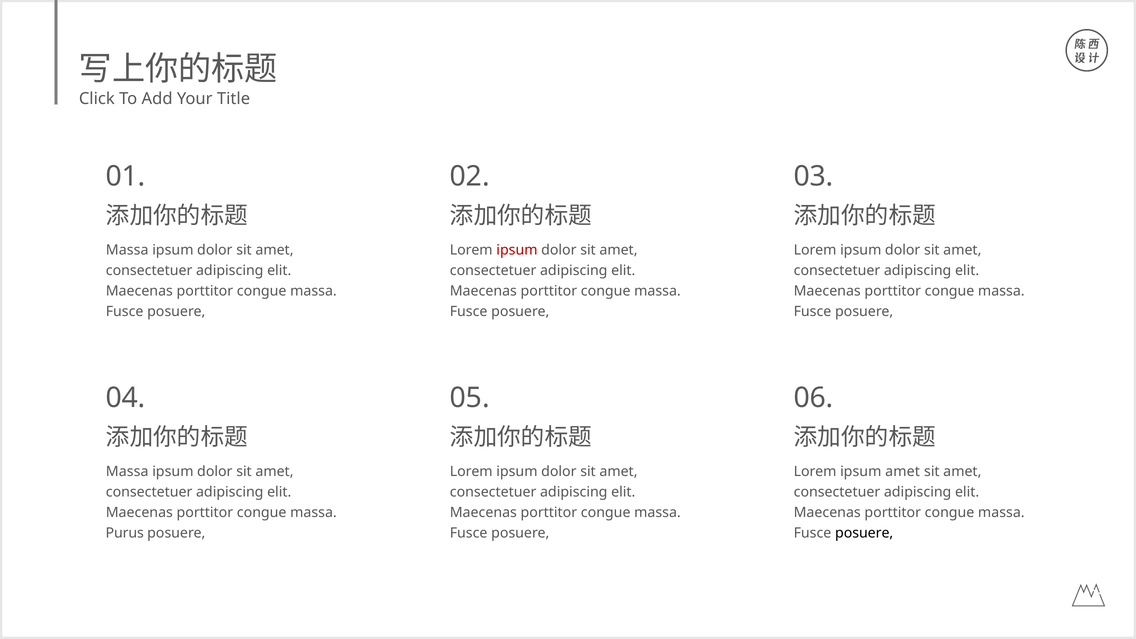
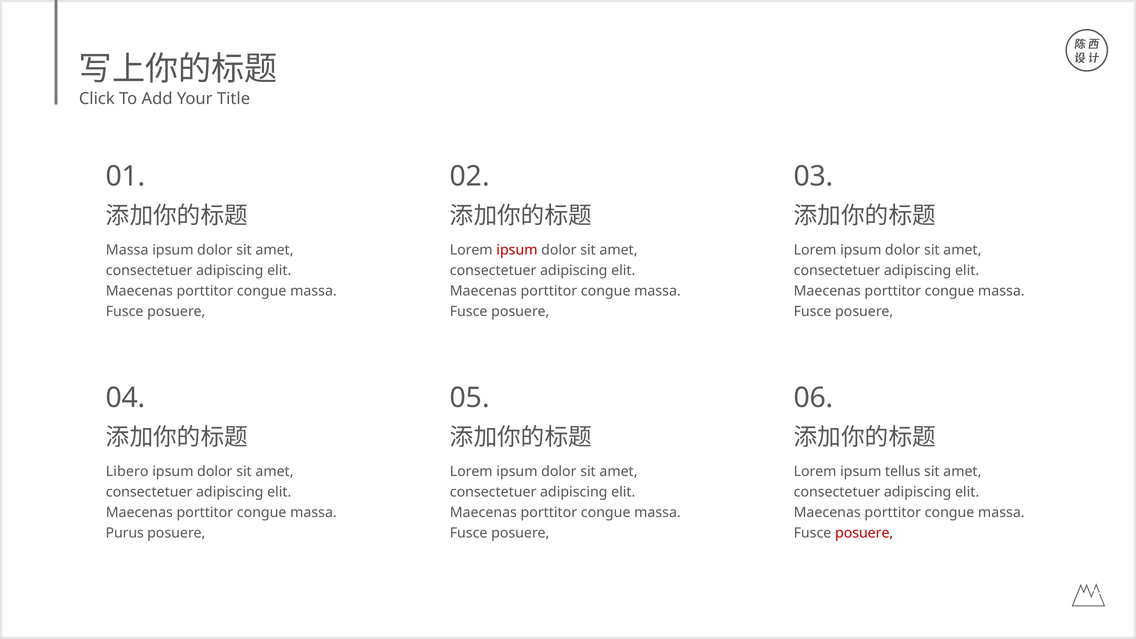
Massa: Massa -> Libero (127, 472)
ipsum amet: amet -> tellus (903, 472)
posuere colour: black -> red (864, 533)
